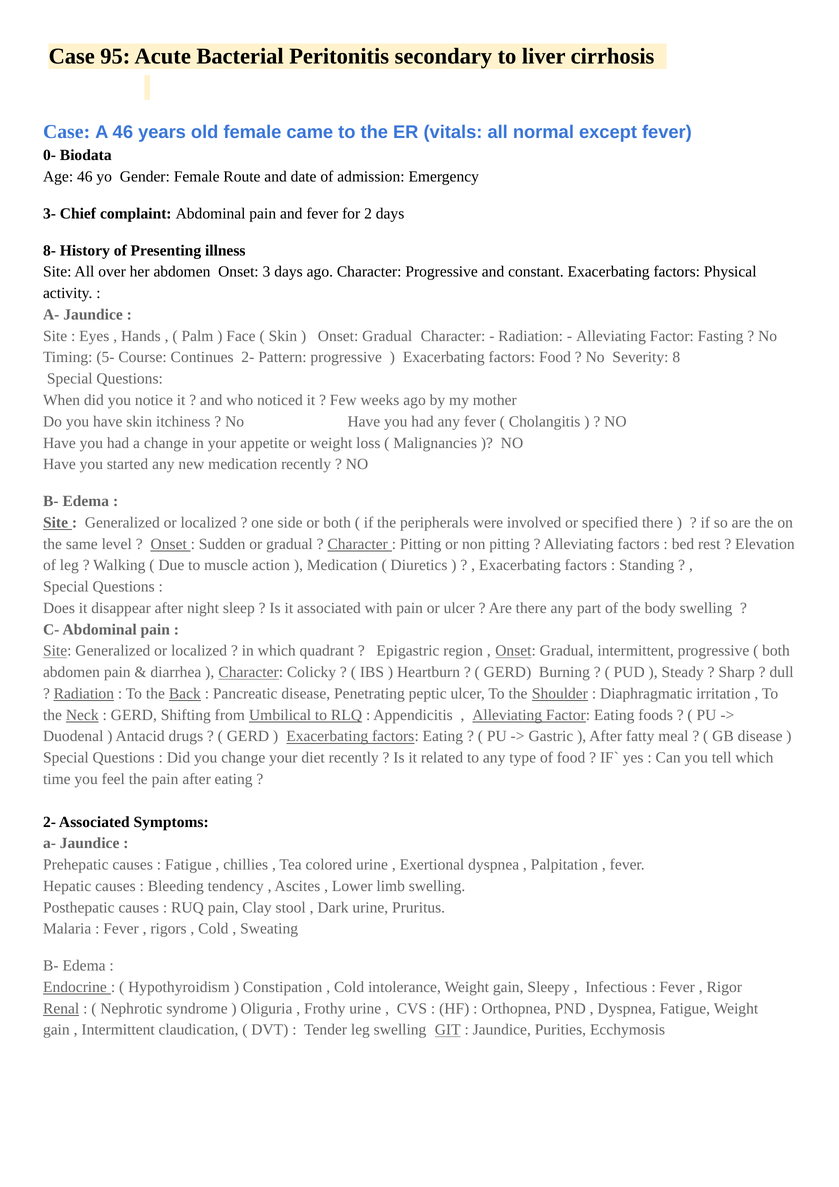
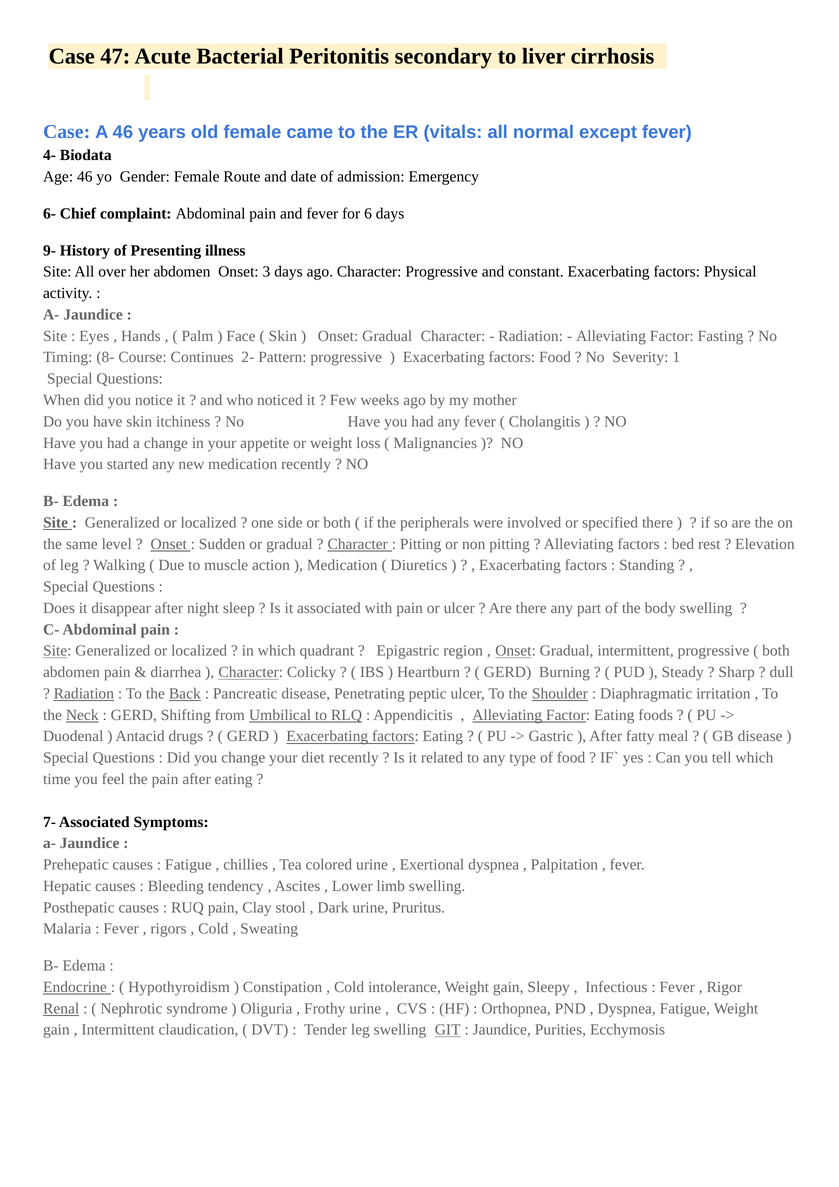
95: 95 -> 47 (115, 56)
0-: 0- -> 4- (50, 155)
3-: 3- -> 6- (50, 214)
2: 2 -> 6 (368, 214)
8-: 8- -> 9- (50, 250)
5-: 5- -> 8- (105, 357)
8: 8 -> 1 (676, 357)
2-: 2- -> 7- (50, 822)
